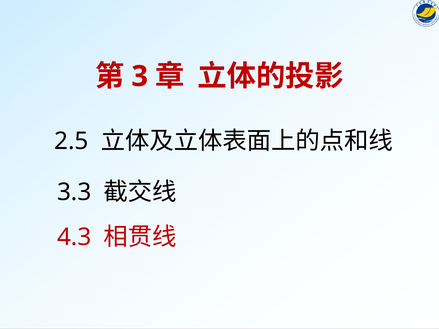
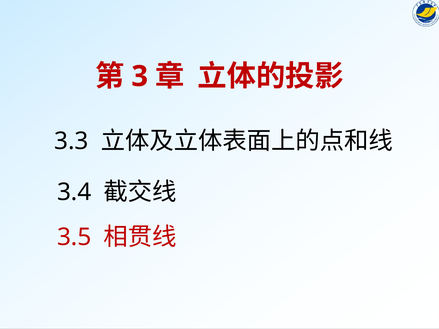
2.5: 2.5 -> 3.3 (71, 141)
3.3: 3.3 -> 3.4 (74, 192)
4.3: 4.3 -> 3.5 (74, 237)
